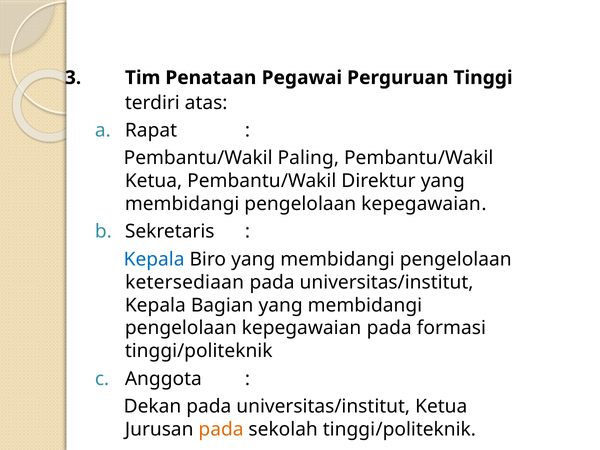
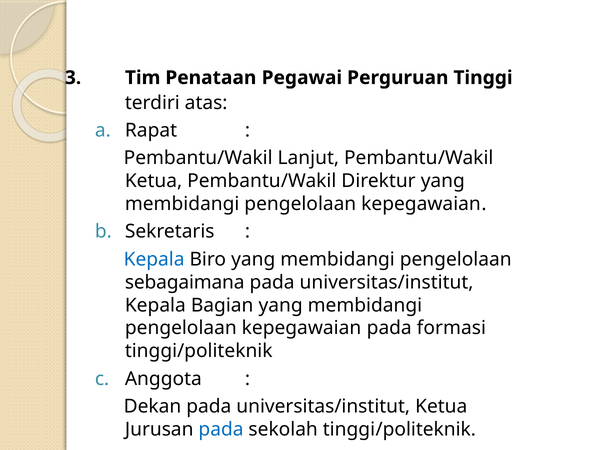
Paling: Paling -> Lanjut (308, 158)
ketersediaan: ketersediaan -> sebagaimana (185, 282)
pada colour: orange -> blue (221, 429)
